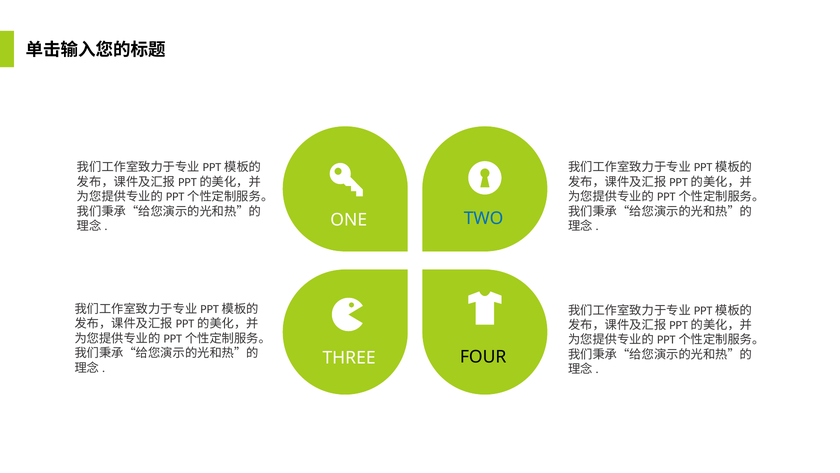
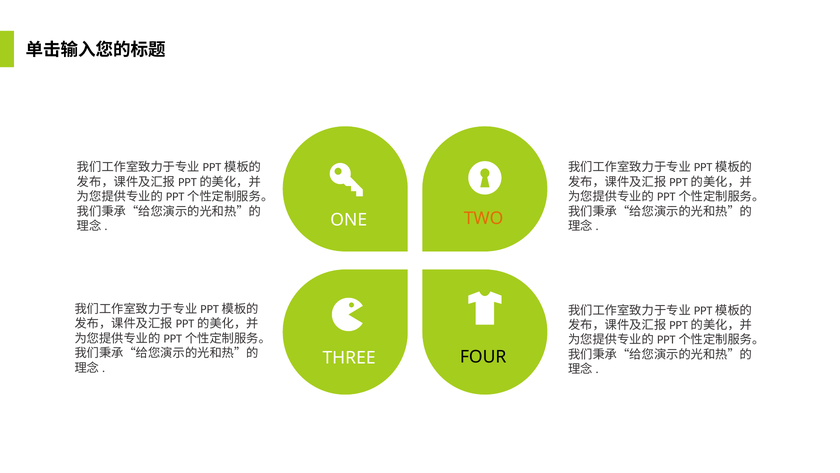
TWO colour: blue -> orange (484, 218)
